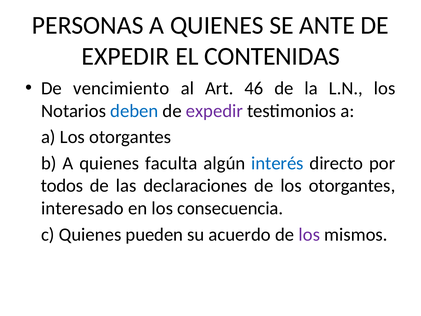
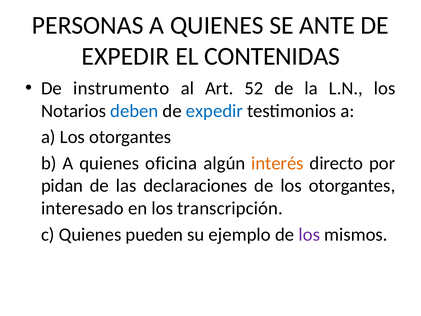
vencimiento: vencimiento -> instrumento (121, 88)
46: 46 -> 52 (254, 88)
expedir colour: purple -> blue (214, 111)
faculta: faculta -> oficina (171, 163)
interés colour: blue -> orange (277, 163)
todos: todos -> pidan (62, 186)
consecuencia: consecuencia -> transcripción (230, 208)
acuerdo: acuerdo -> ejemplo (240, 234)
